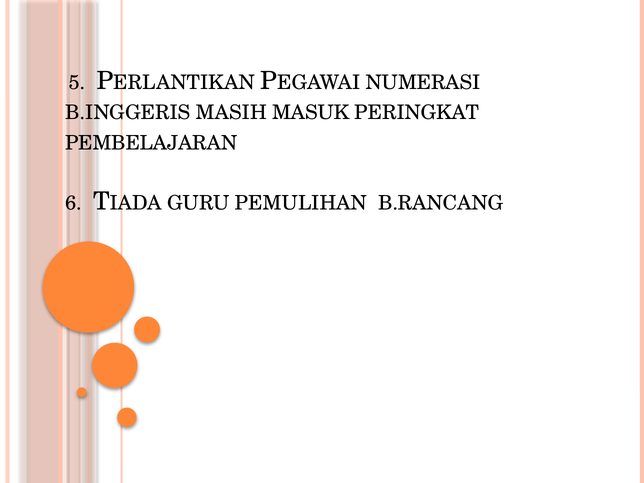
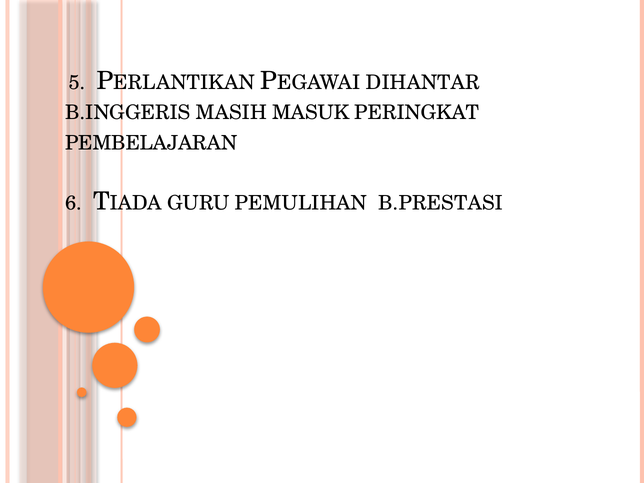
NUMERASI: NUMERASI -> DIHANTAR (423, 83)
B.RANCANG: B.RANCANG -> B.PRESTASI (441, 203)
